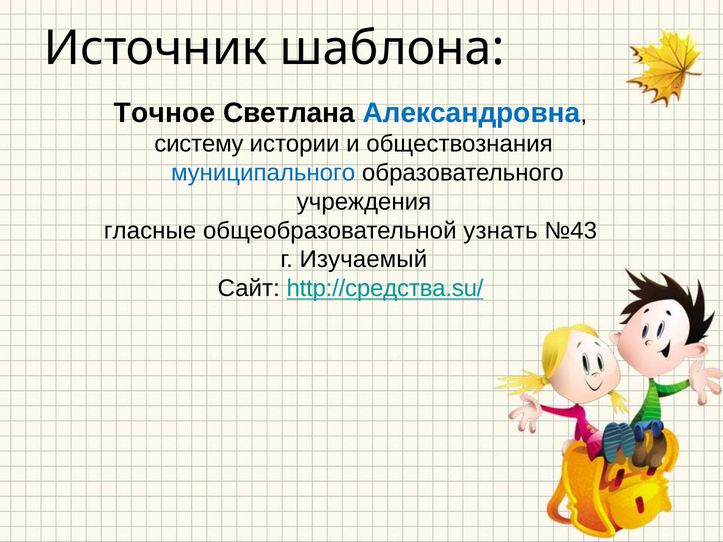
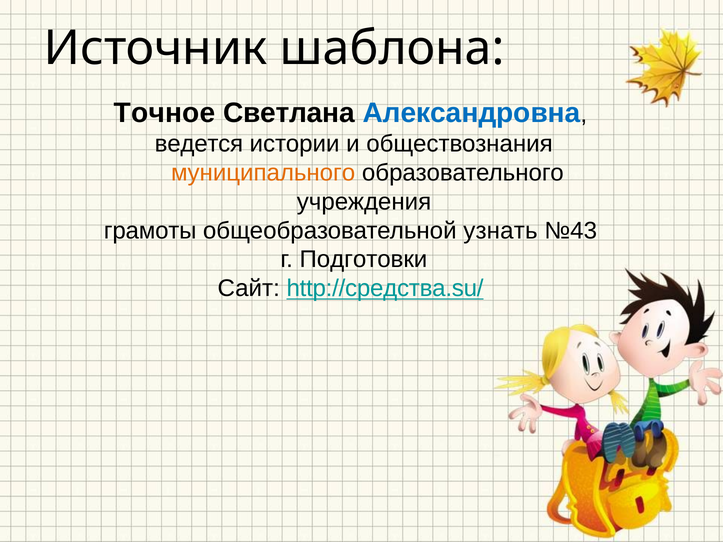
систему: систему -> ведется (199, 144)
муниципального colour: blue -> orange (263, 173)
гласные: гласные -> грамоты (150, 231)
Изучаемый: Изучаемый -> Подготовки (363, 260)
